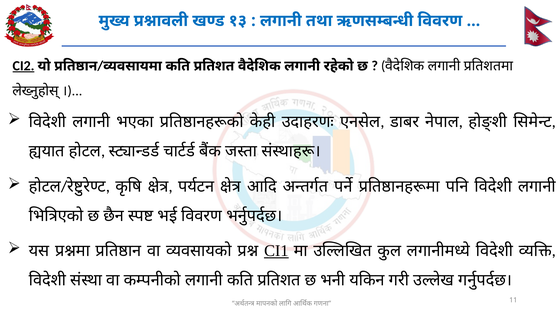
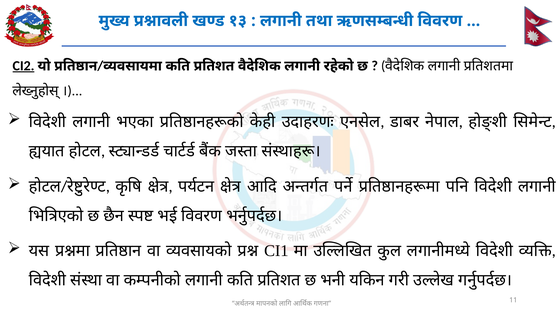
CI1 underline: present -> none (276, 251)
